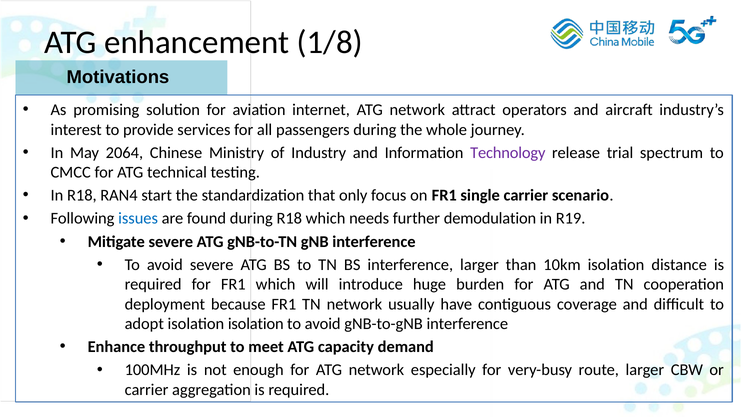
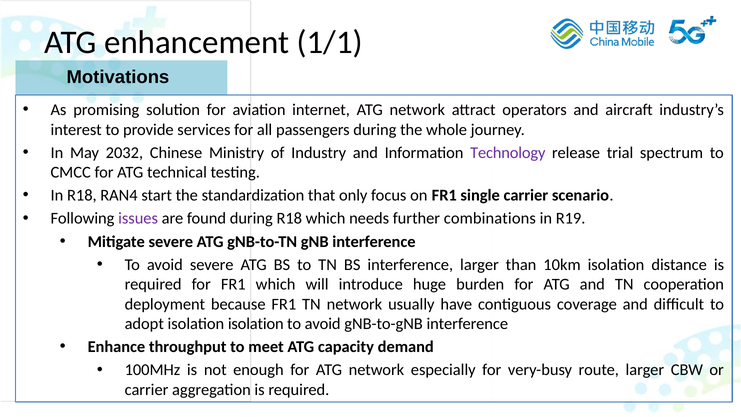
1/8: 1/8 -> 1/1 (330, 42)
2064: 2064 -> 2032 (124, 153)
issues colour: blue -> purple (138, 218)
demodulation: demodulation -> combinations (490, 218)
